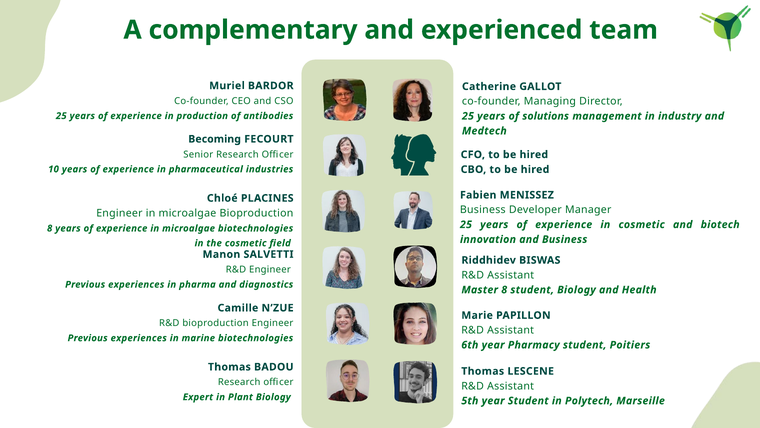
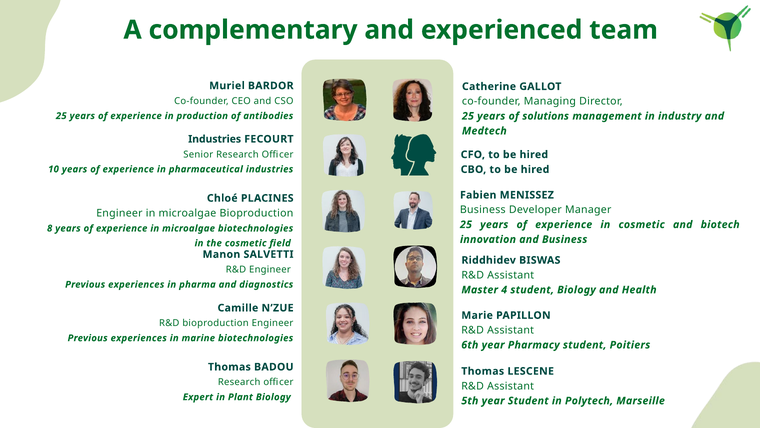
Becoming: Becoming -> Industries (215, 139)
Master 8: 8 -> 4 (504, 289)
